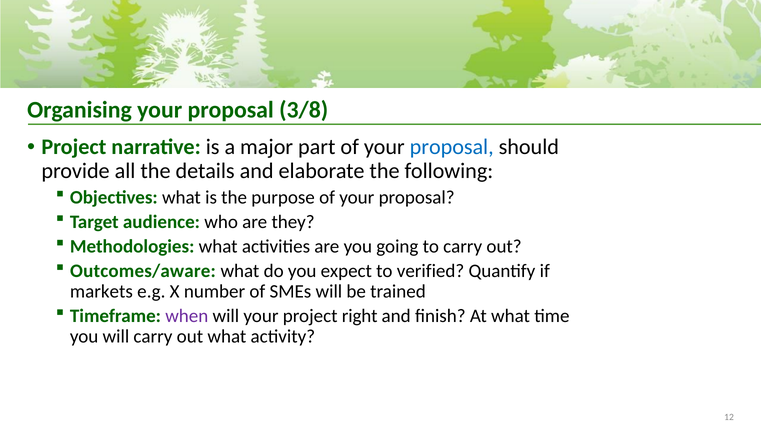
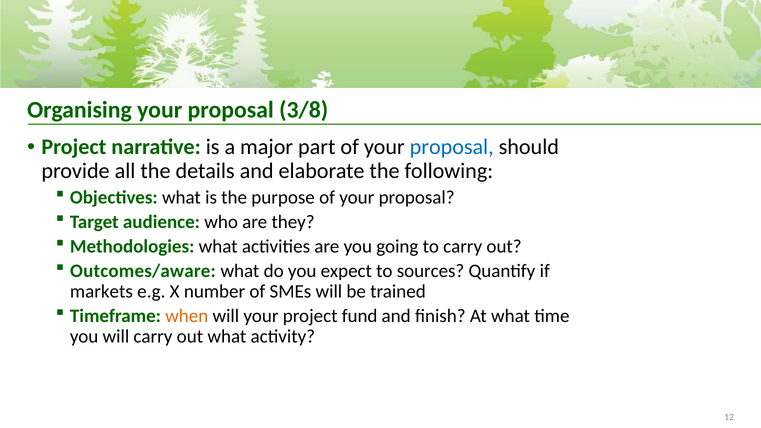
verified: verified -> sources (431, 271)
when colour: purple -> orange (187, 316)
right: right -> fund (360, 316)
